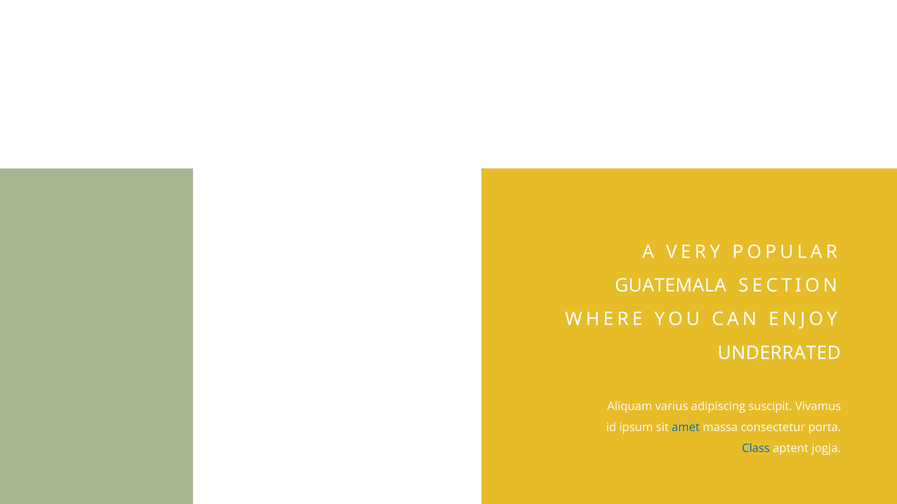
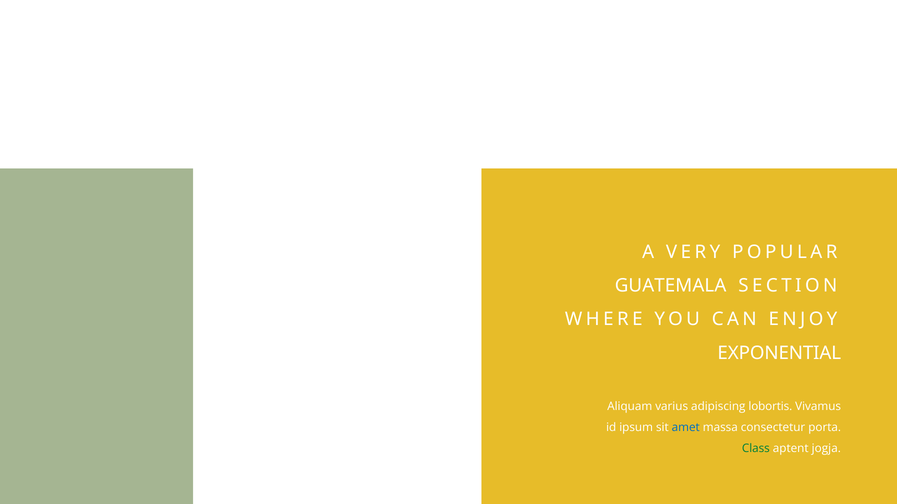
UNDERRATED: UNDERRATED -> EXPONENTIAL (779, 353)
suscipit: suscipit -> lobortis (770, 407)
Class colour: blue -> green (756, 449)
